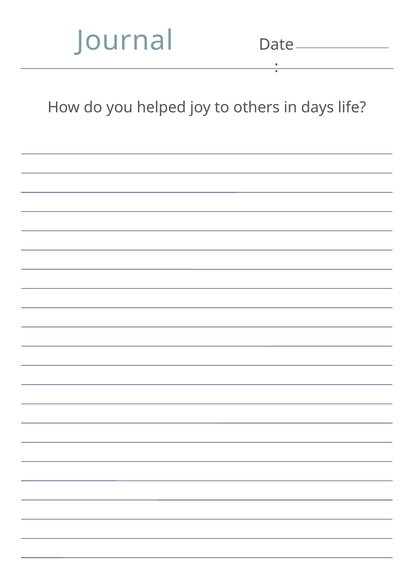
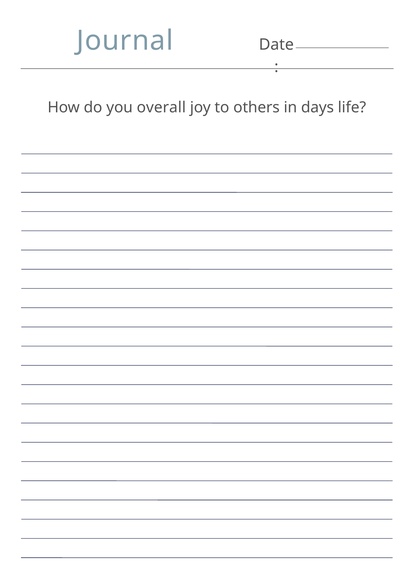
helped: helped -> overall (161, 107)
